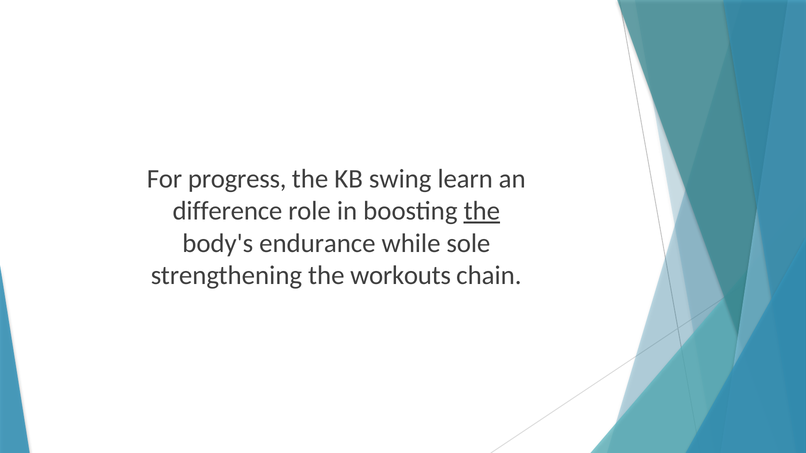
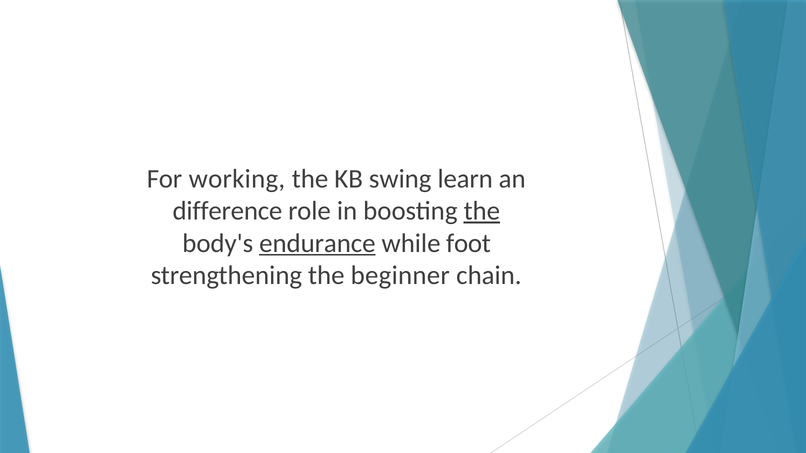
progress: progress -> working (237, 179)
endurance underline: none -> present (317, 243)
sole: sole -> foot (468, 243)
workouts: workouts -> beginner (400, 276)
